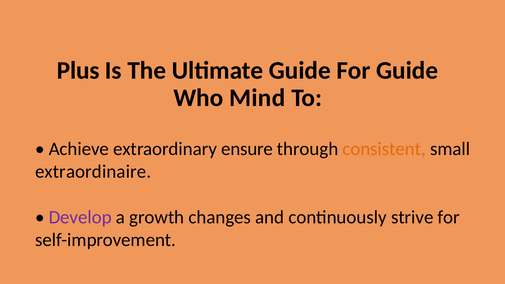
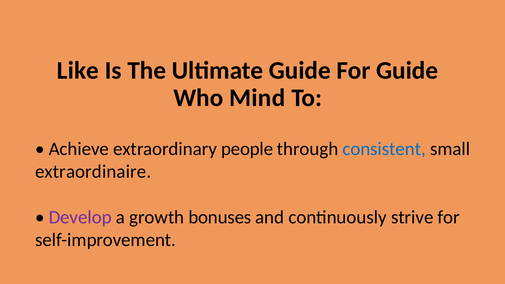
Plus: Plus -> Like (78, 71)
ensure: ensure -> people (247, 149)
consistent colour: orange -> blue (384, 149)
changes: changes -> bonuses (220, 217)
